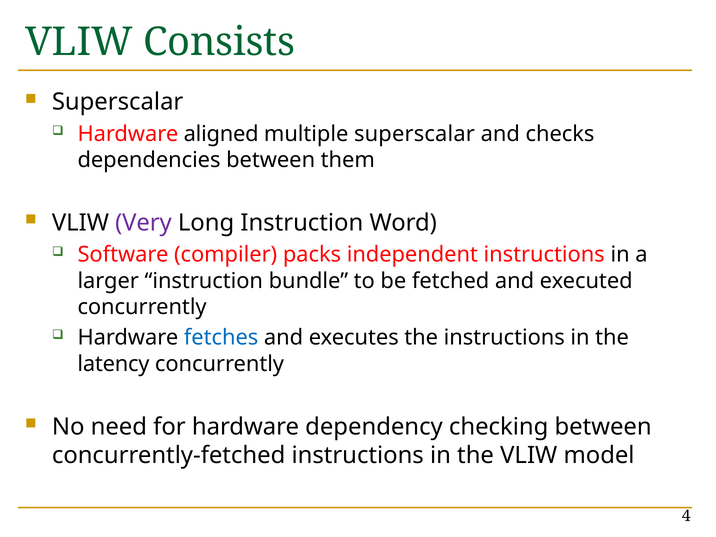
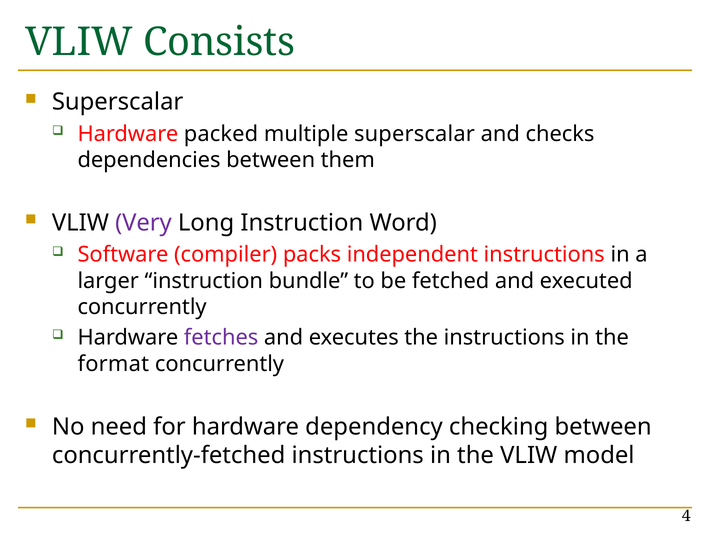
aligned: aligned -> packed (221, 134)
fetches colour: blue -> purple (221, 338)
latency: latency -> format (113, 364)
